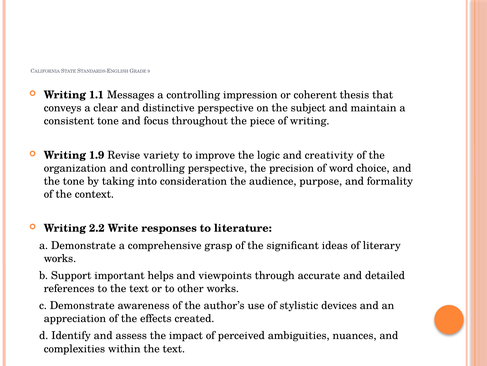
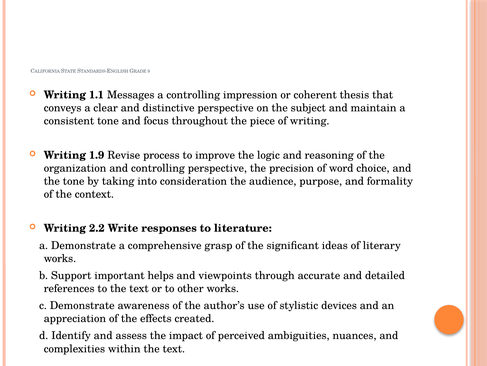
variety: variety -> process (161, 155)
creativity: creativity -> reasoning (329, 155)
